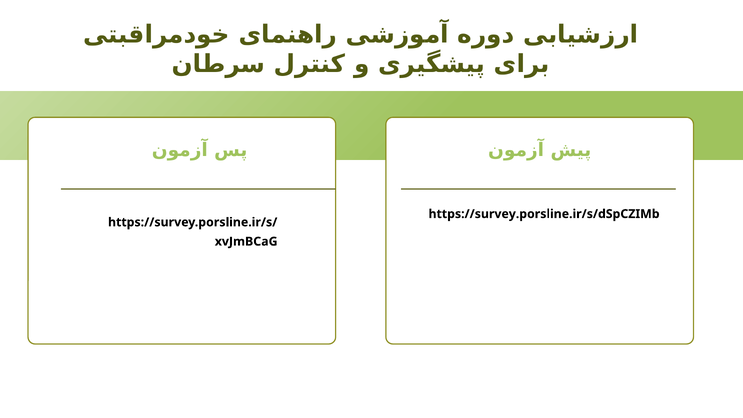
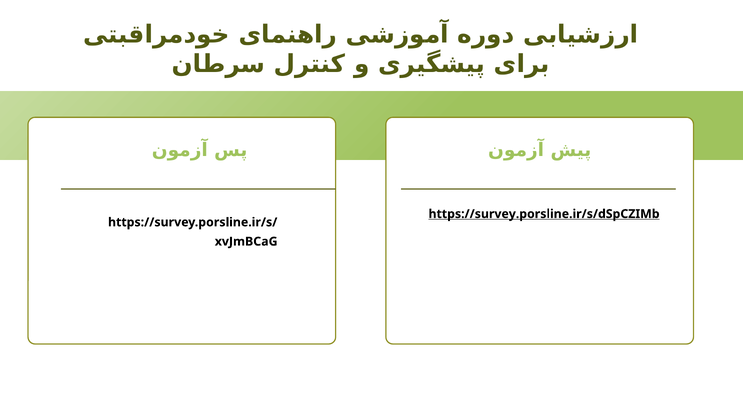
https://survey.porsline.ir/s/dSpCZIMb underline: none -> present (544, 214)
